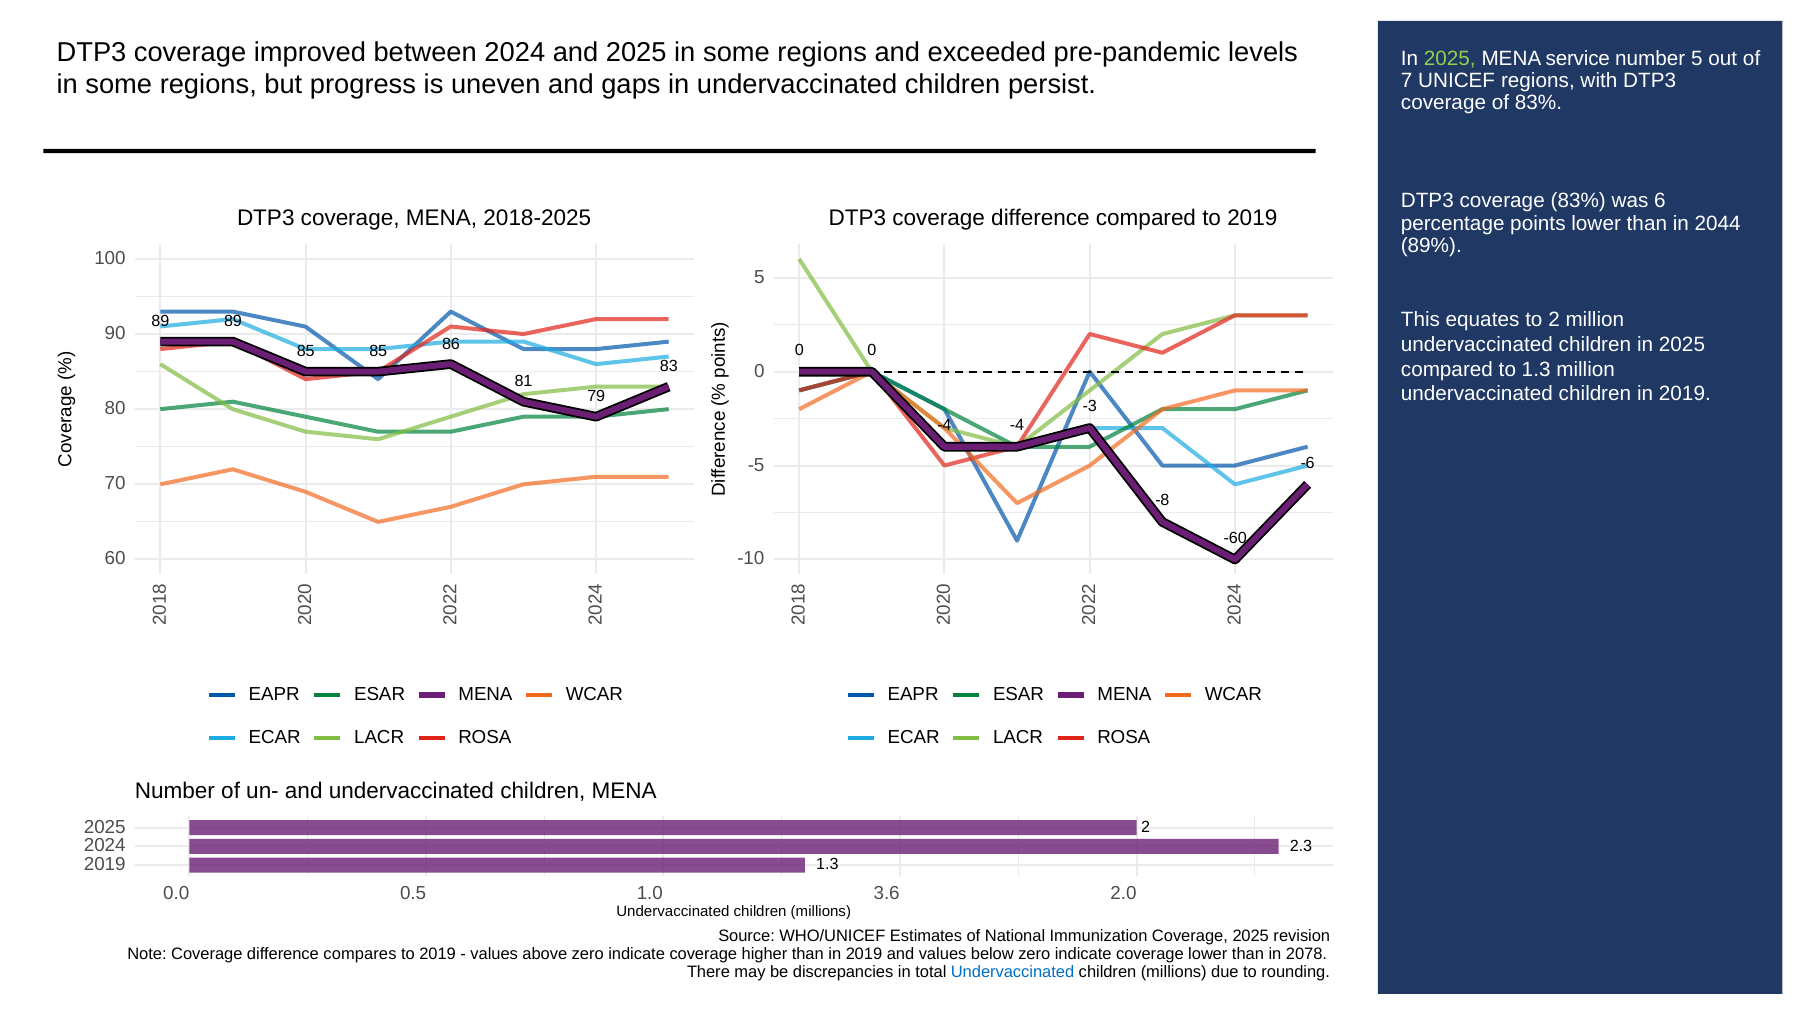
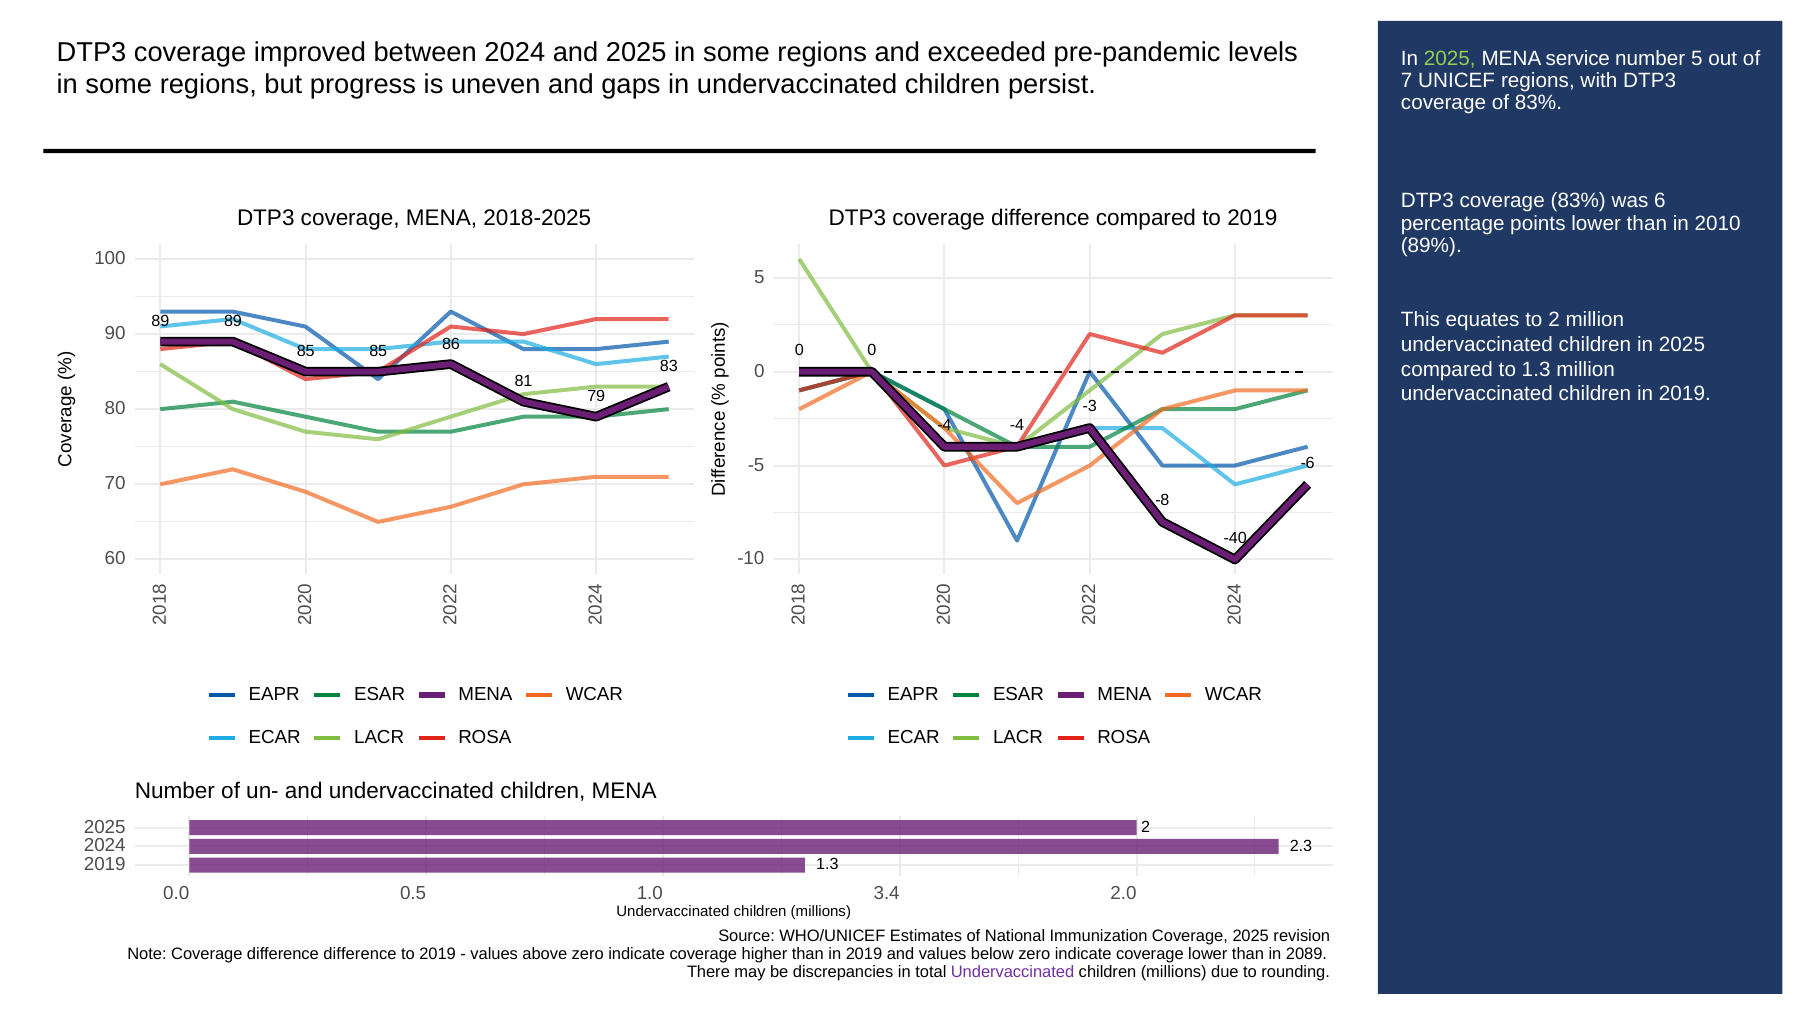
2044: 2044 -> 2010 (1718, 223)
-60: -60 -> -40 (1235, 538)
3.6: 3.6 -> 3.4 (887, 894)
difference compares: compares -> difference (360, 954)
2078: 2078 -> 2089 (1306, 954)
Undervaccinated colour: blue -> purple (1013, 972)
